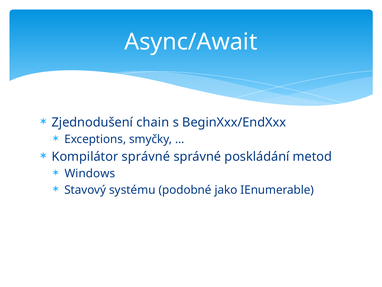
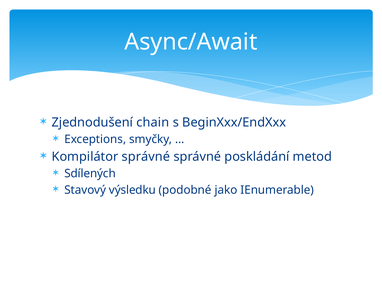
Windows: Windows -> Sdílených (90, 173)
systému: systému -> výsledku (132, 190)
